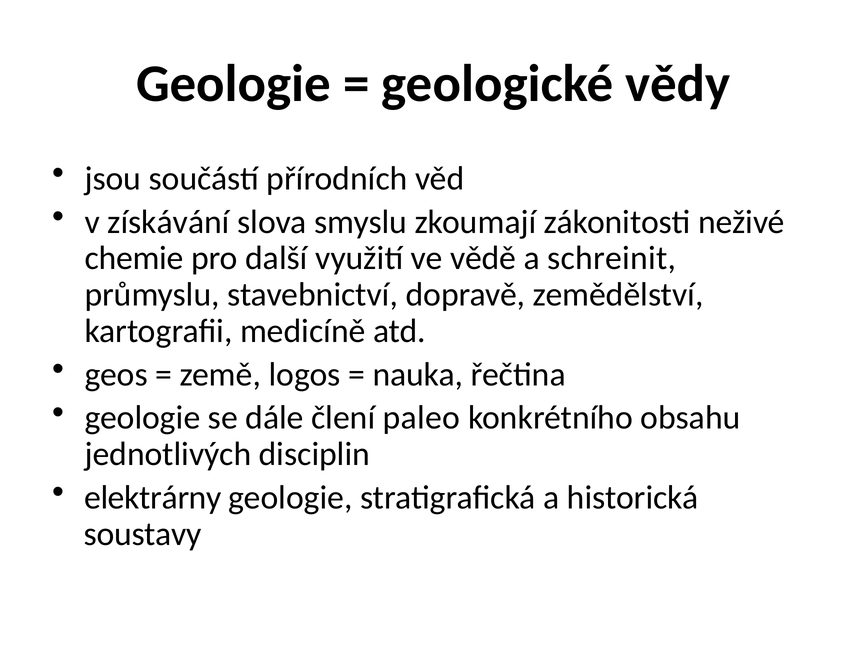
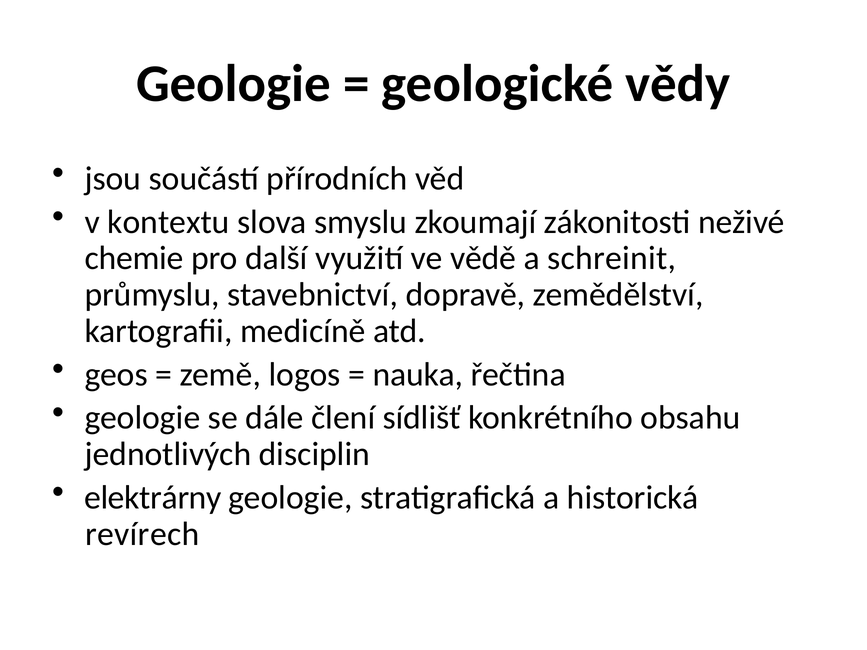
získávání: získávání -> kontextu (168, 222)
paleo: paleo -> sídlišť (422, 418)
soustavy: soustavy -> revírech (142, 534)
